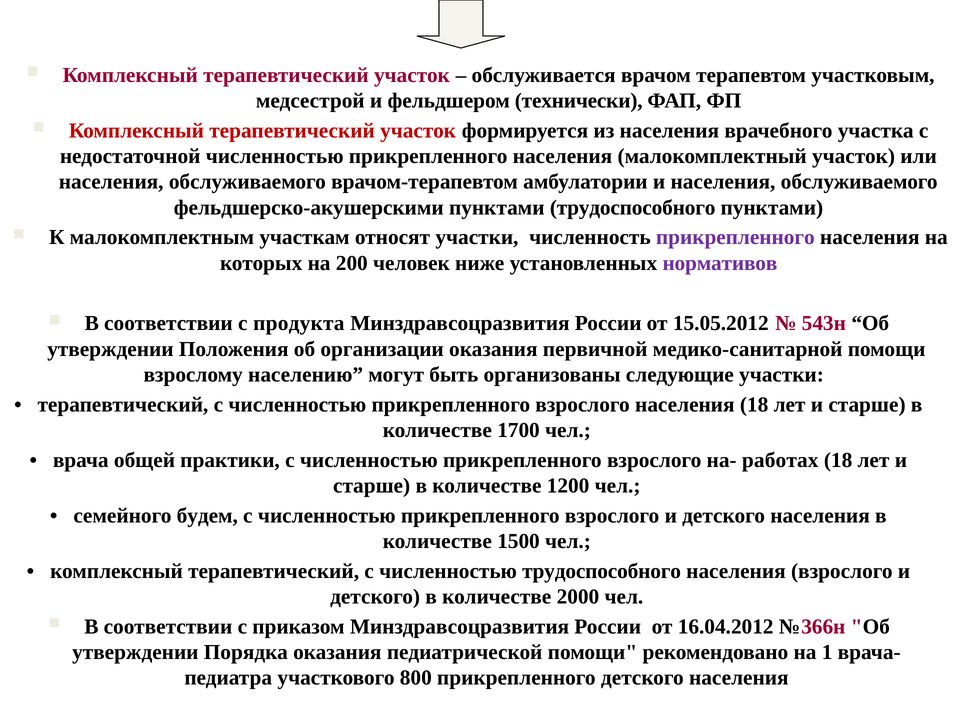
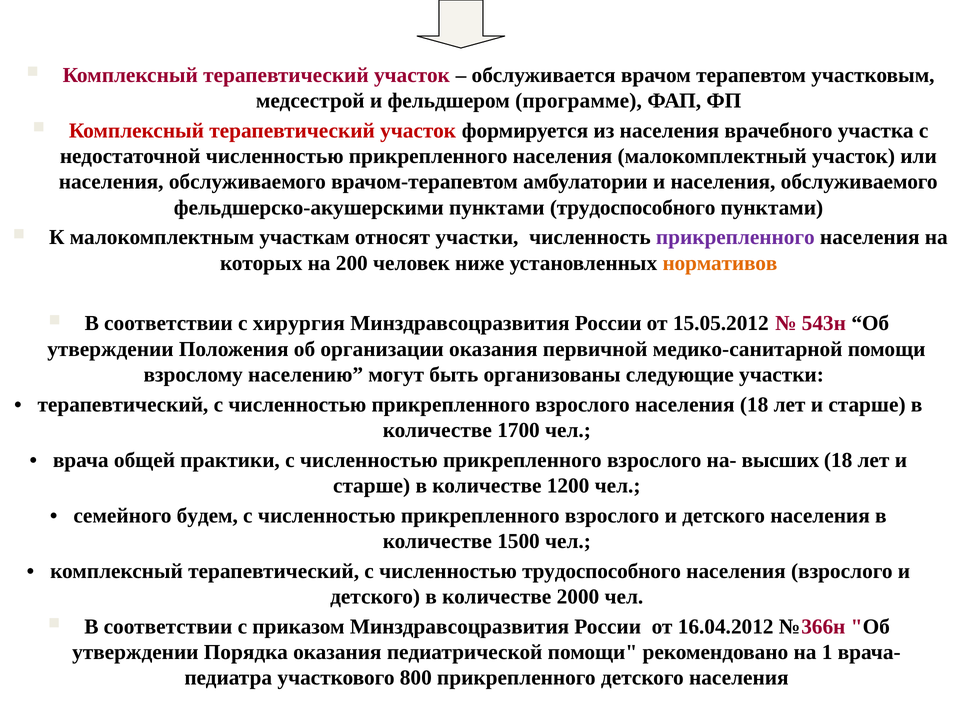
технически: технически -> программе (579, 101)
нормативов colour: purple -> orange (720, 263)
продукта: продукта -> хирургия (299, 324)
работах: работах -> высших (780, 460)
